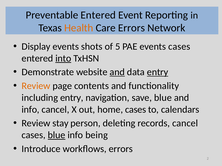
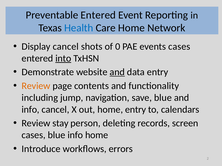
Health colour: orange -> blue (79, 28)
Care Errors: Errors -> Home (131, 28)
Display events: events -> cancel (66, 47)
5: 5 -> 0 (118, 47)
entry underline: present -> none (158, 72)
including entry: entry -> jump (72, 98)
home cases: cases -> entry (136, 110)
records cancel: cancel -> screen (185, 124)
blue underline: present -> none (57, 135)
info being: being -> home (97, 135)
